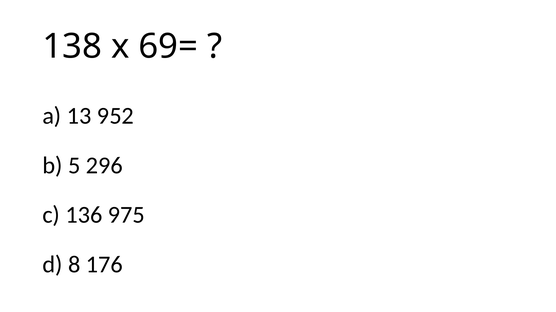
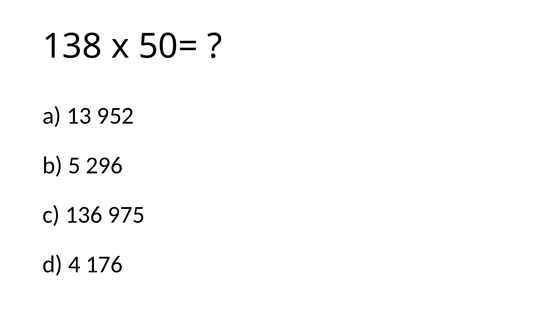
69=: 69= -> 50= (168, 47)
8: 8 -> 4 (74, 265)
